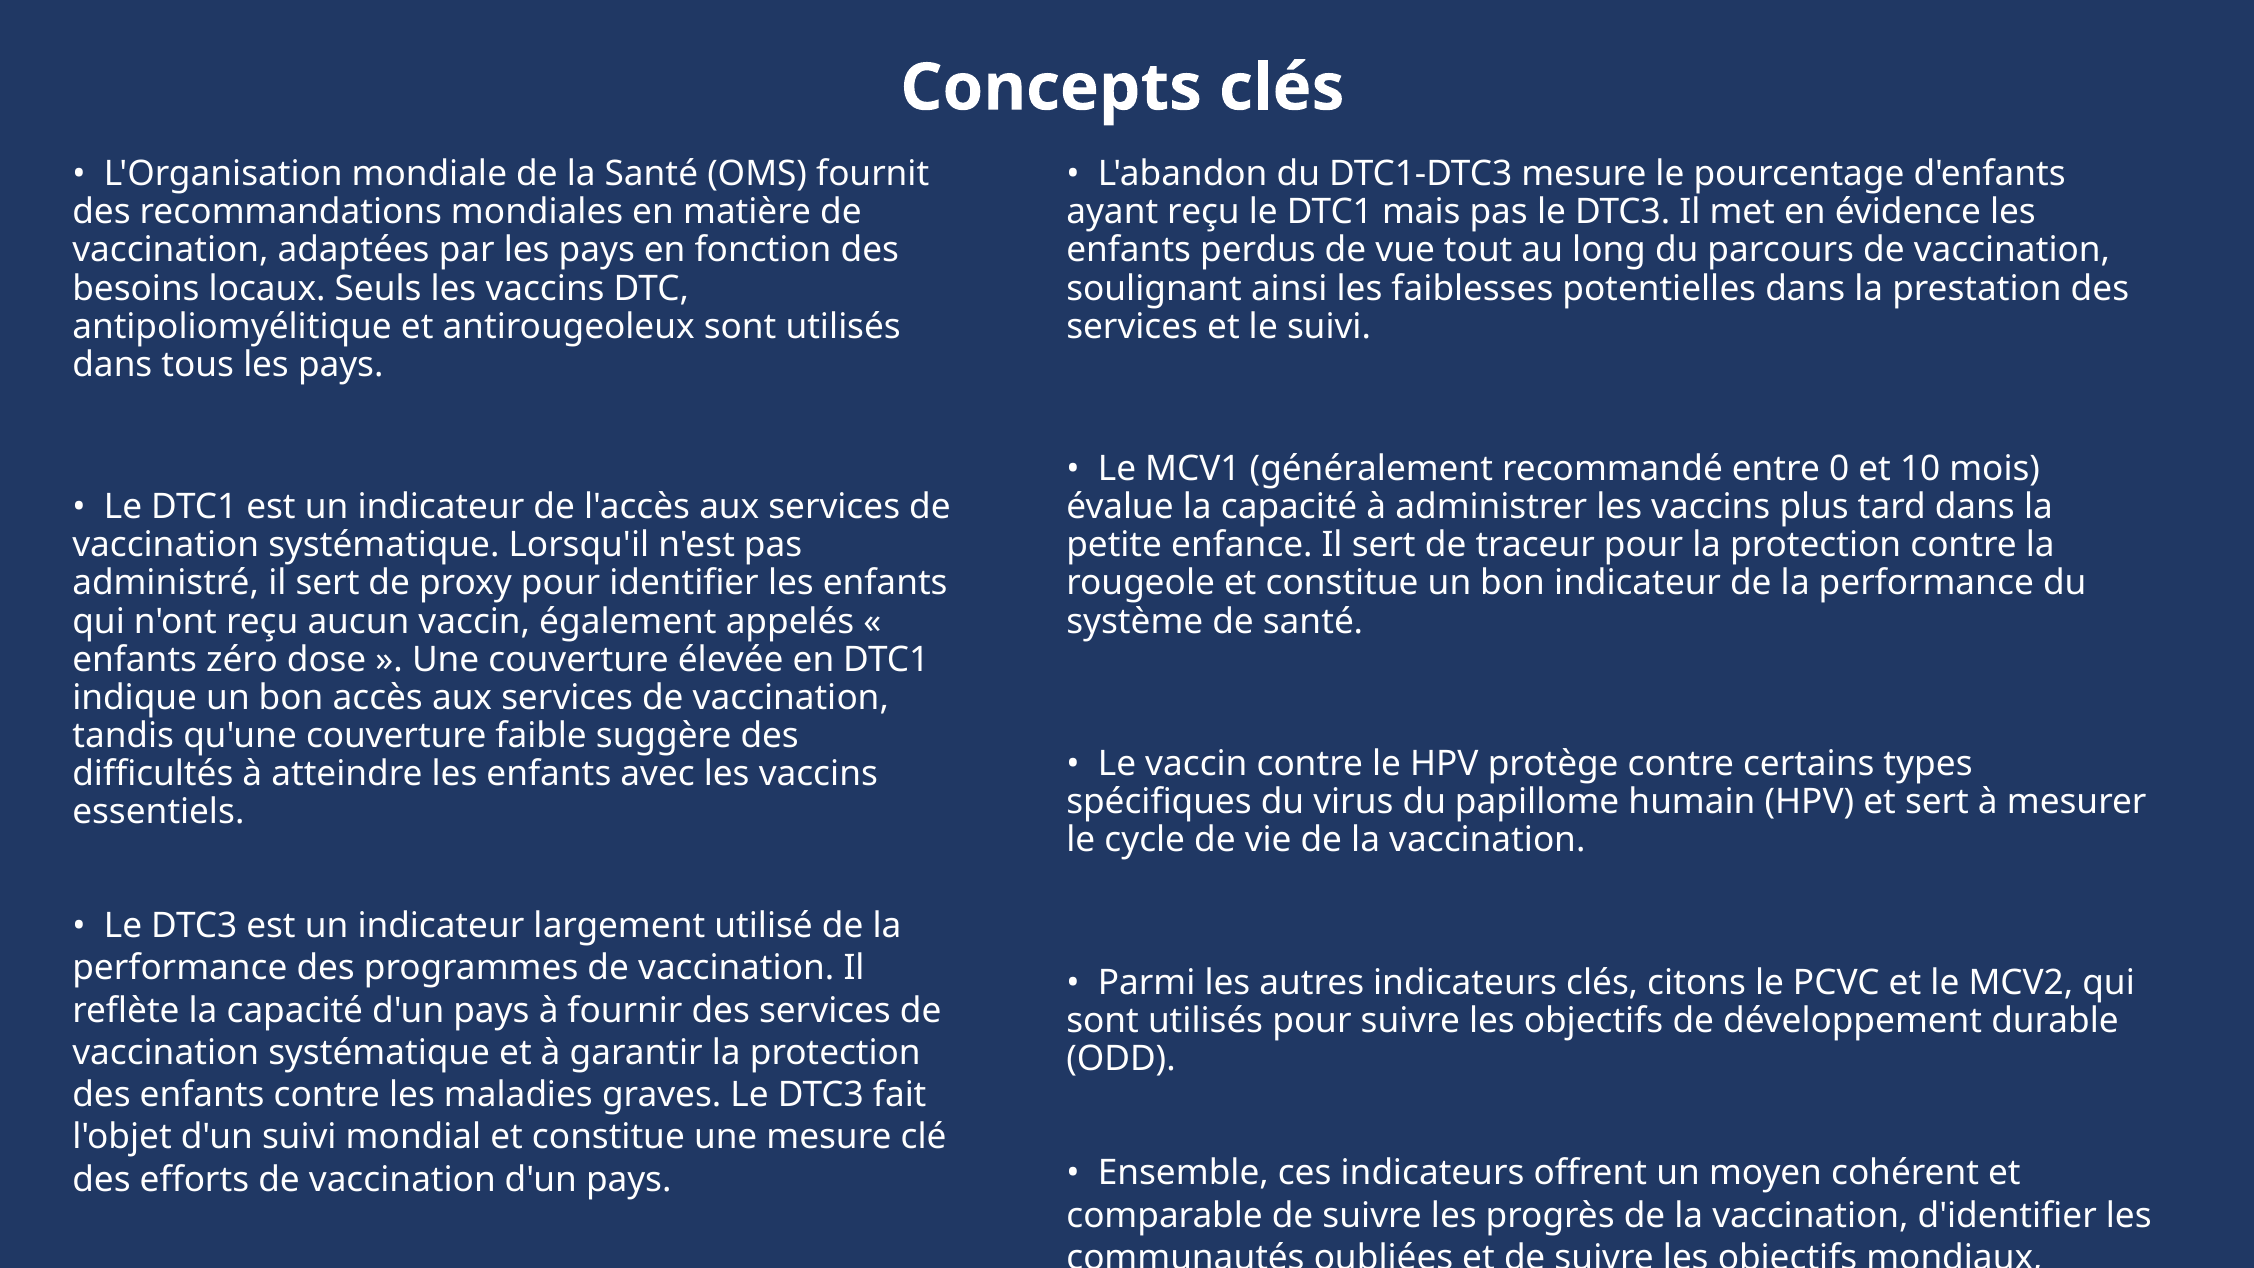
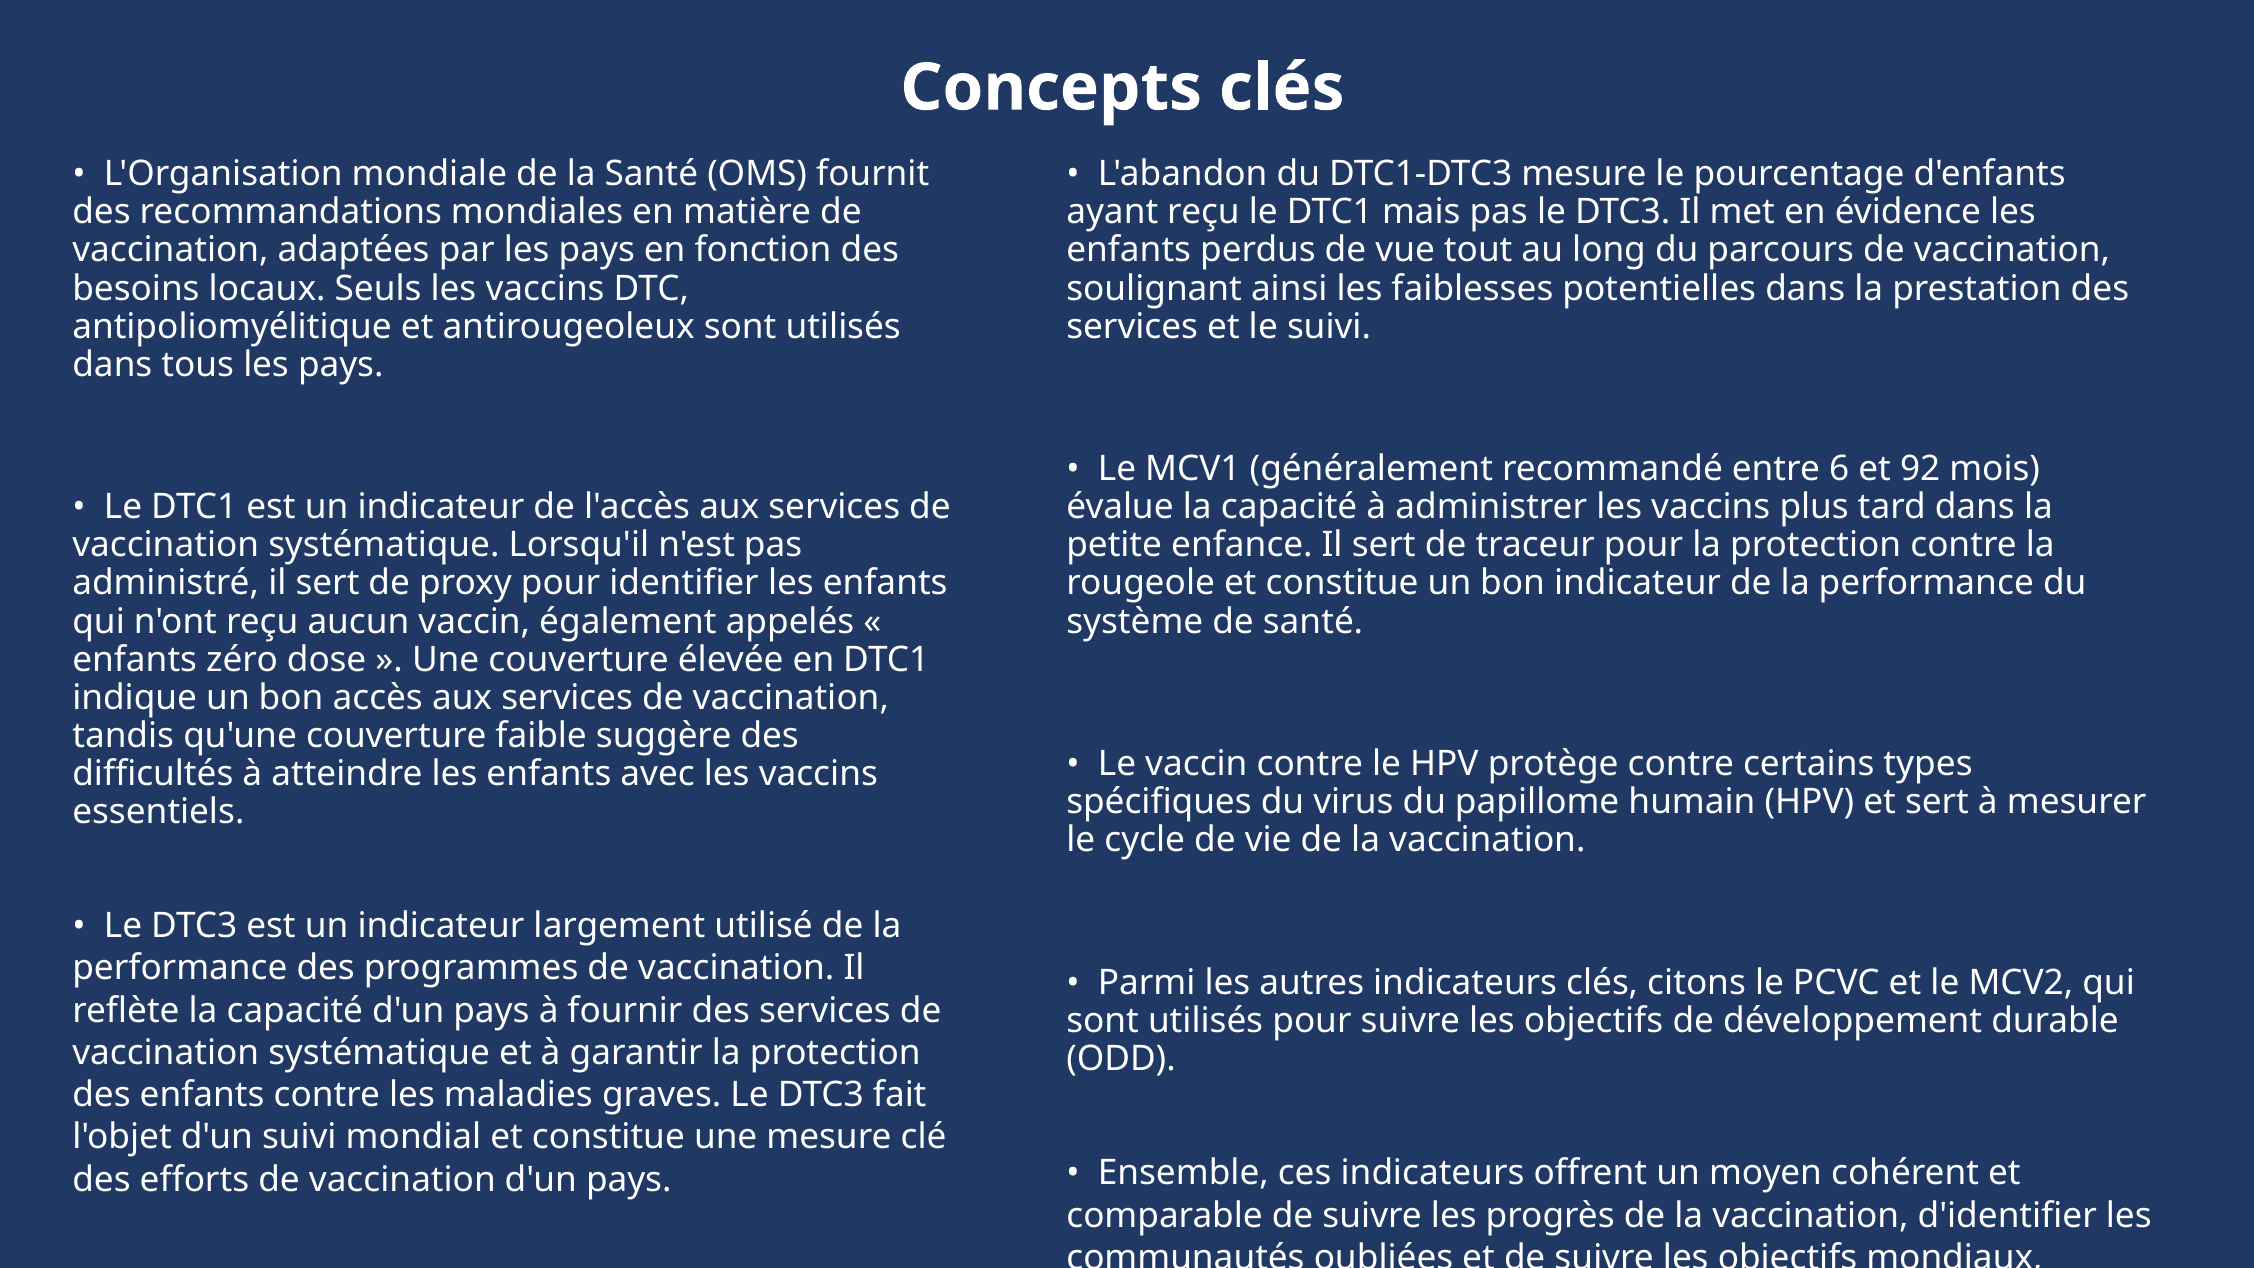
0: 0 -> 6 (1839, 469)
10: 10 -> 92 (1920, 469)
